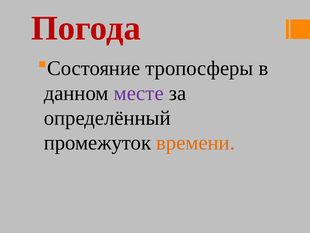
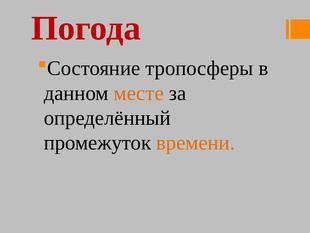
месте colour: purple -> orange (139, 93)
